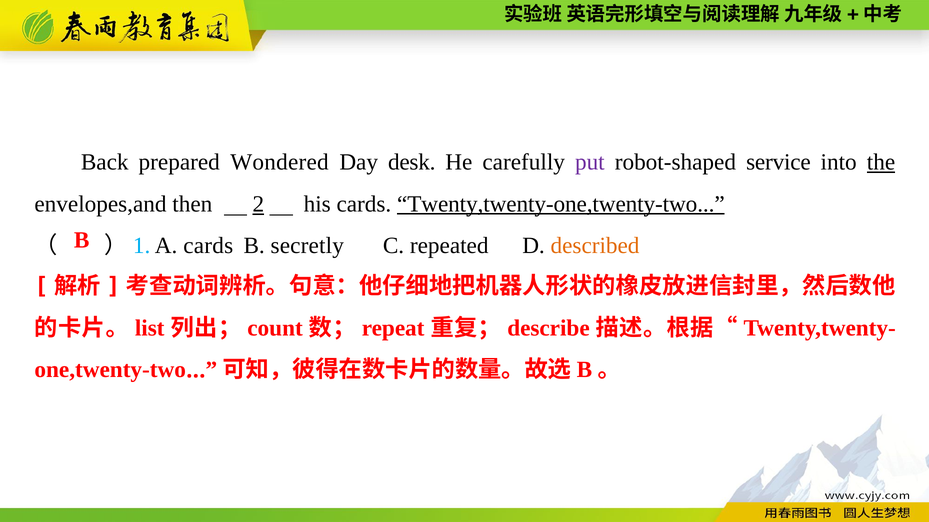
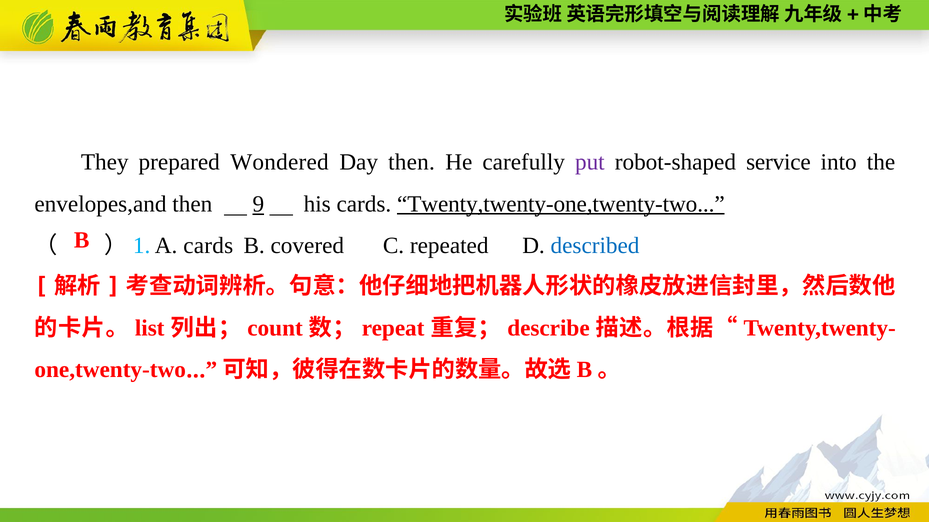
Back: Back -> They (105, 162)
Day desk: desk -> then (412, 162)
the underline: present -> none (881, 162)
2: 2 -> 9 (258, 204)
secretly: secretly -> covered (307, 246)
described colour: orange -> blue (595, 246)
